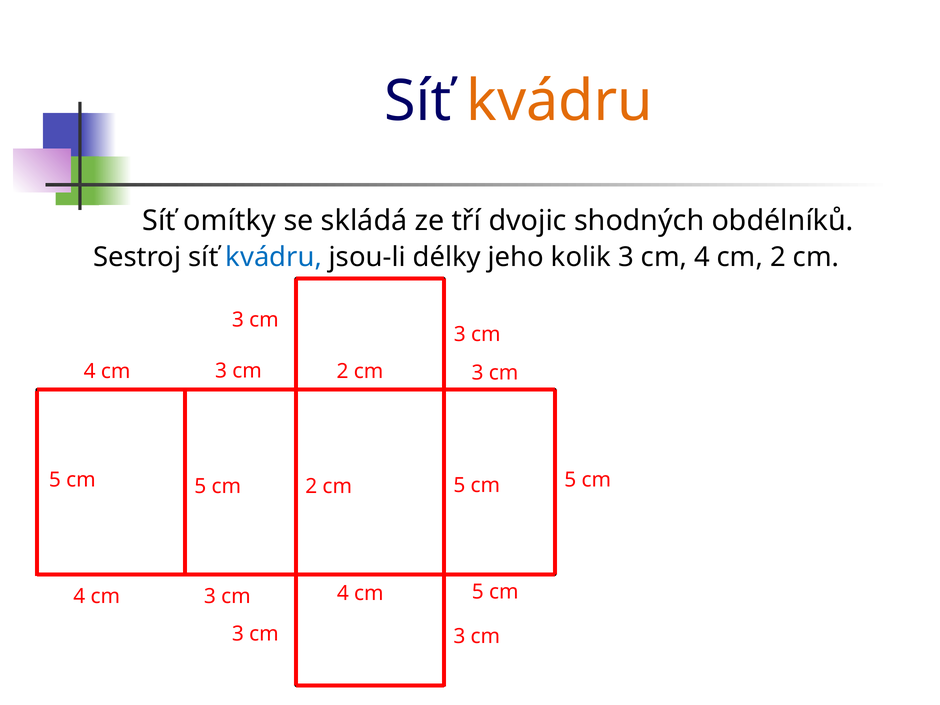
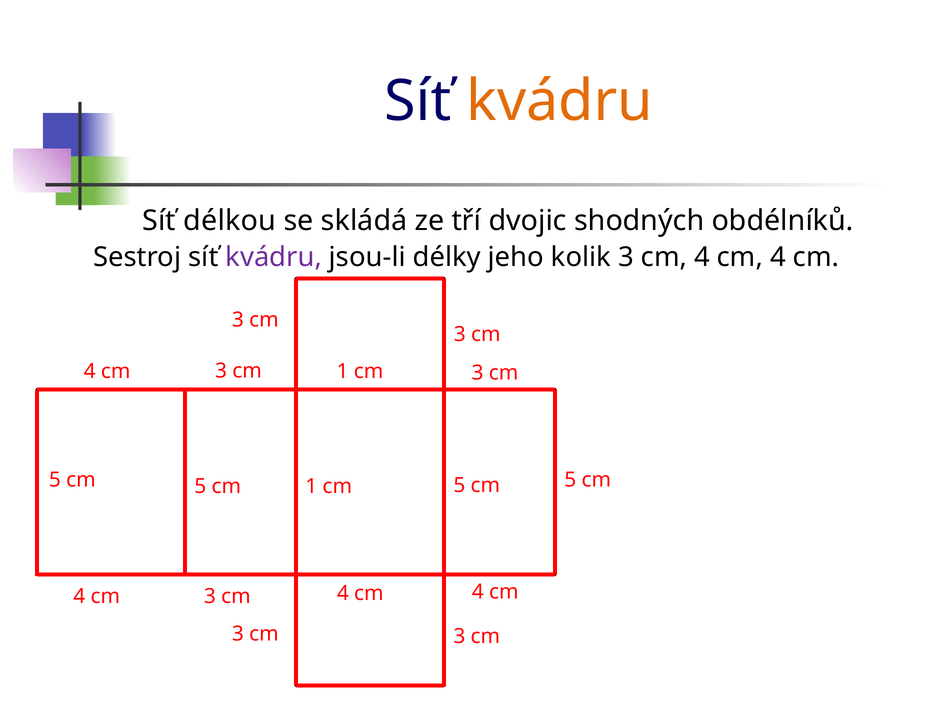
omítky: omítky -> délkou (230, 221)
kvádru colour: blue -> purple (274, 257)
2: 2 -> 4 (778, 257)
2: 2 -> 1 (343, 371)
5 cm 2: 2 -> 1 (311, 487)
5: 5 -> 4 (478, 592)
